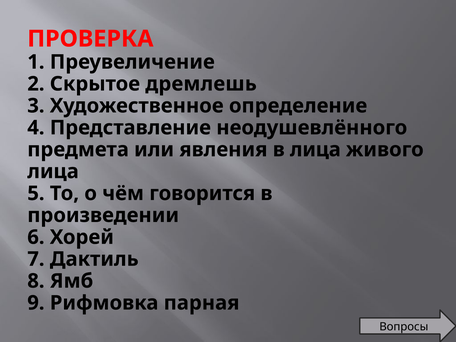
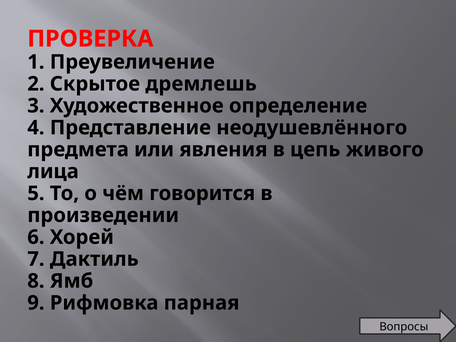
в лица: лица -> цепь (315, 150)
